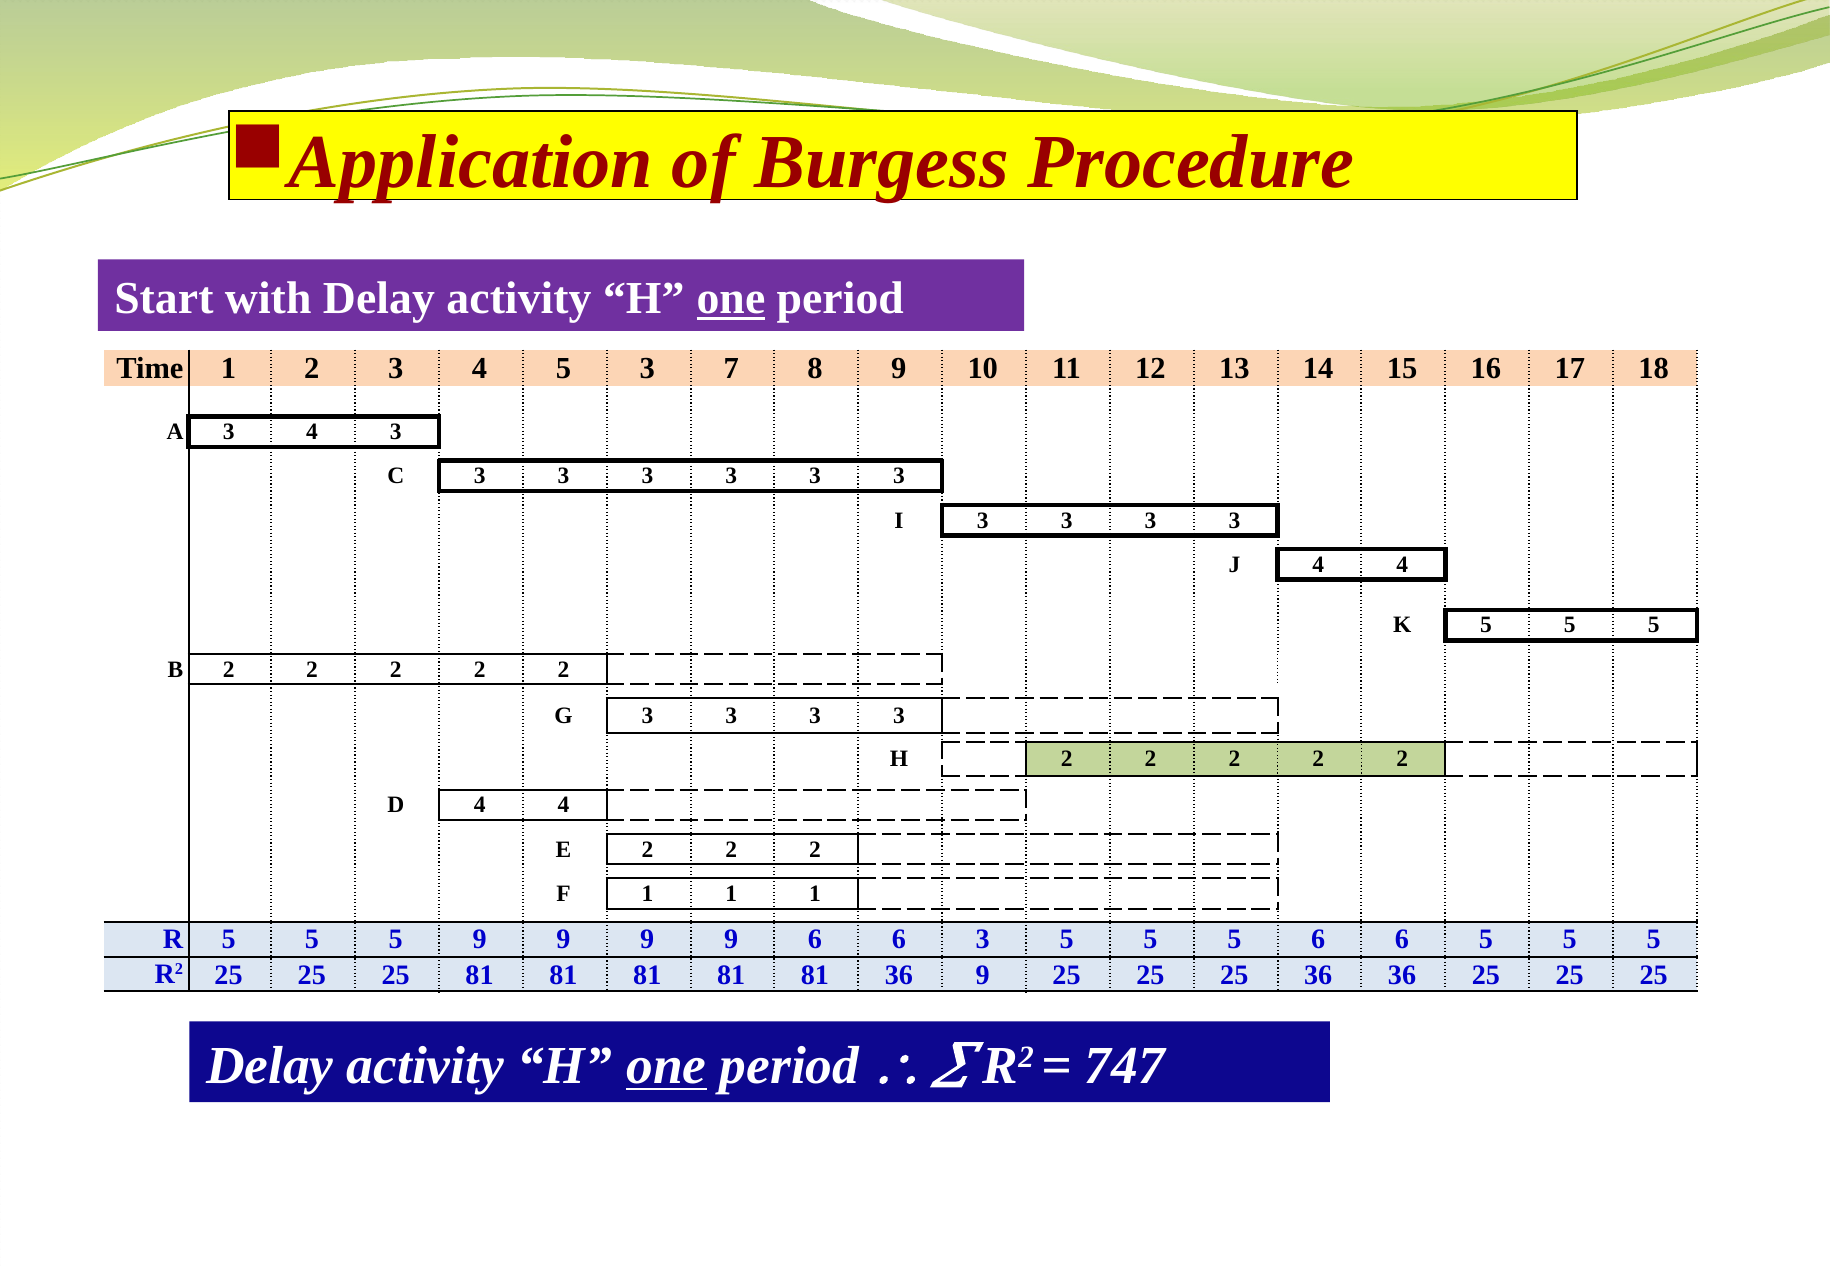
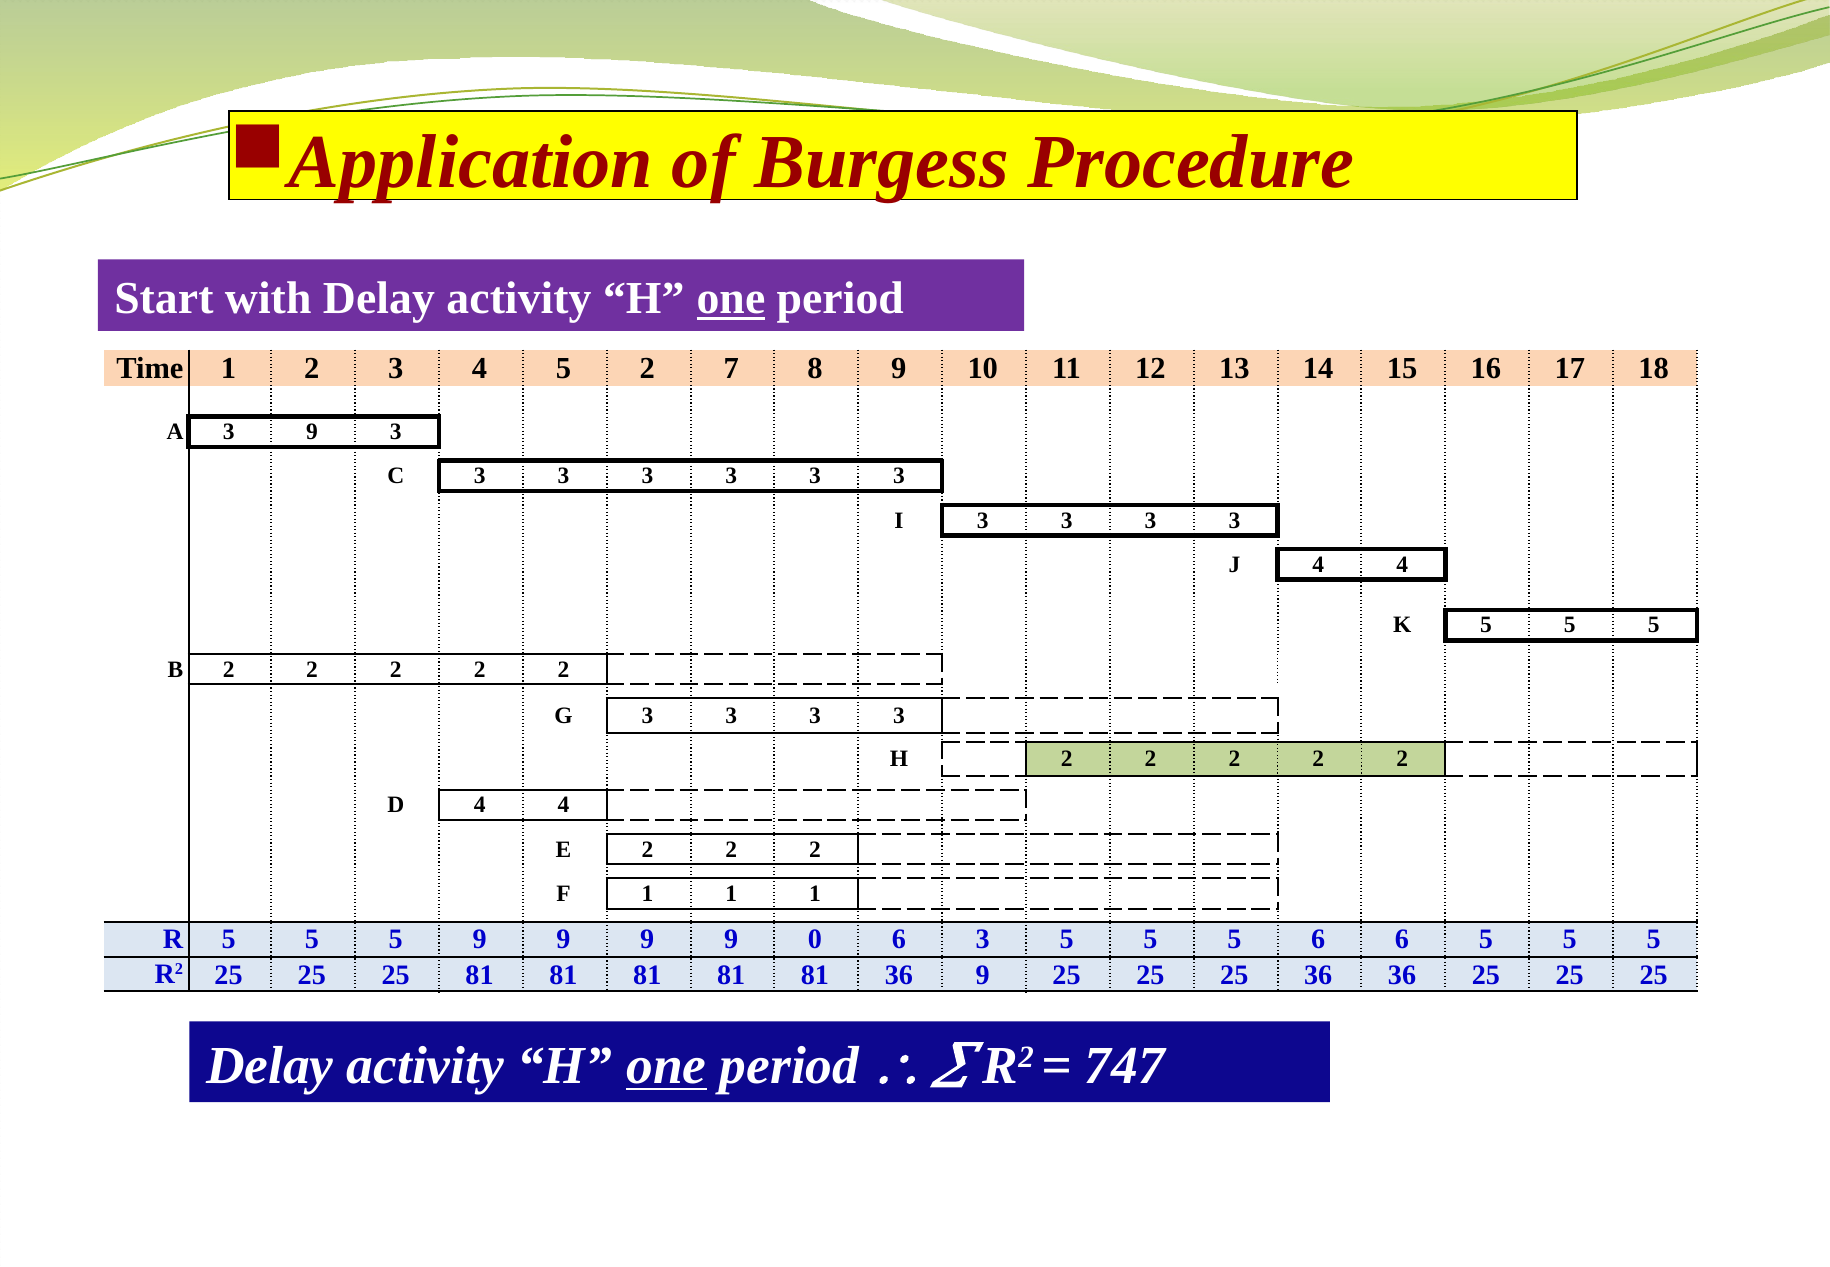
5 3: 3 -> 2 (647, 368)
A 3 4: 4 -> 9 (312, 432)
9 6: 6 -> 0 (815, 940)
